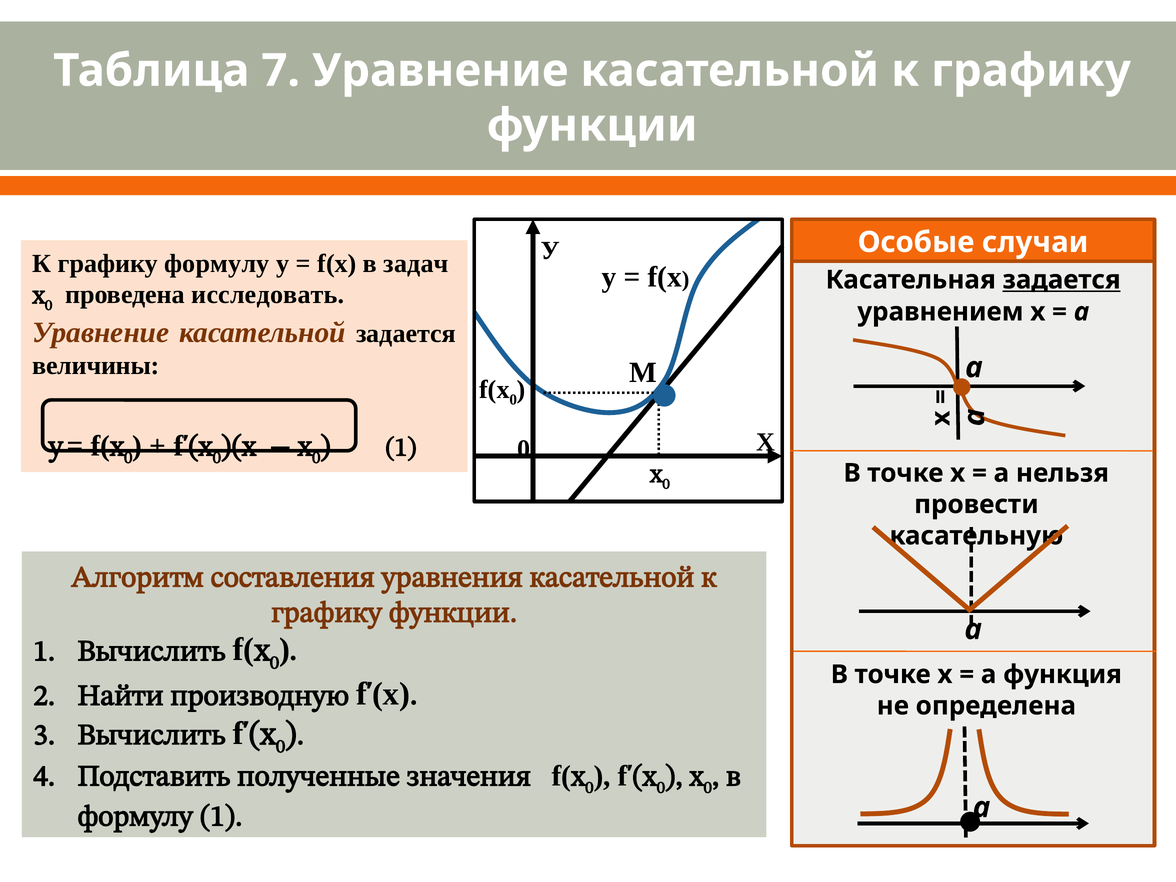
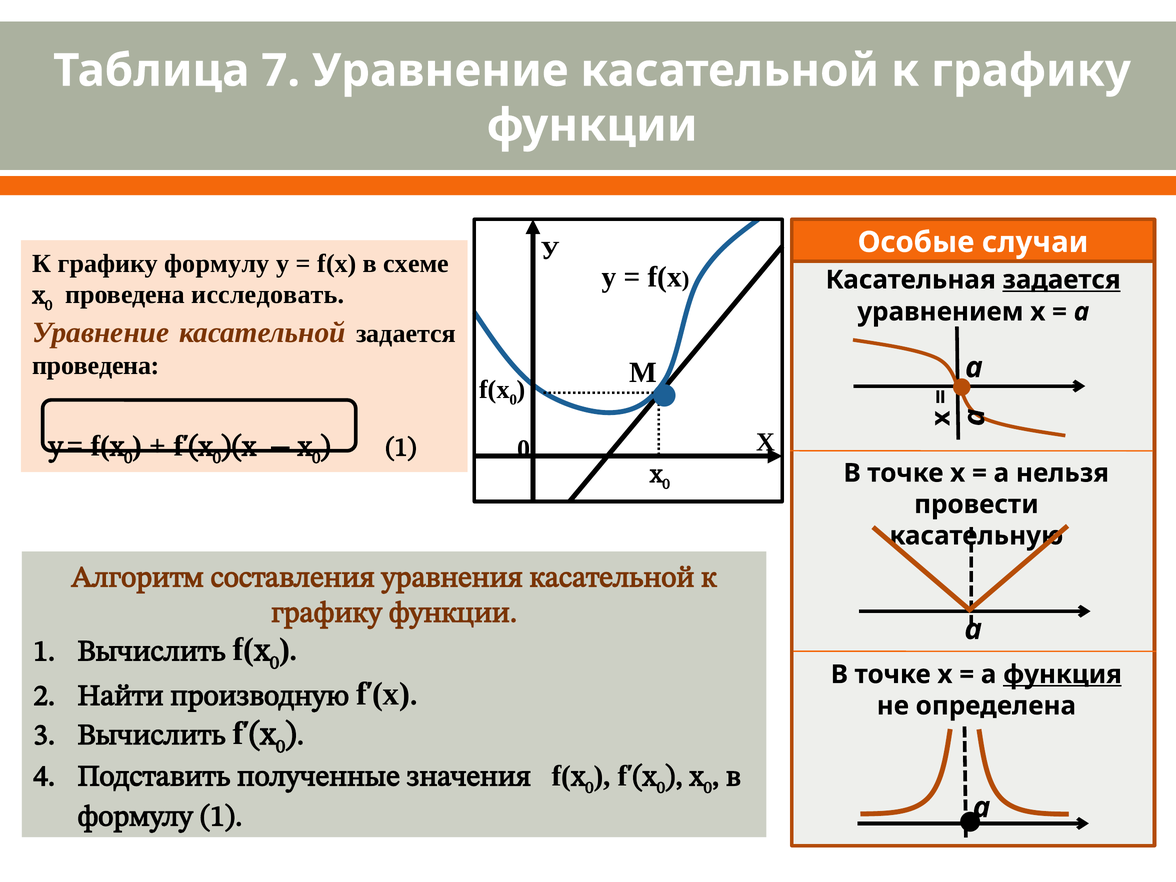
задач: задач -> схеме (416, 263)
величины: величины -> проведена (96, 366)
функция underline: none -> present (1063, 674)
